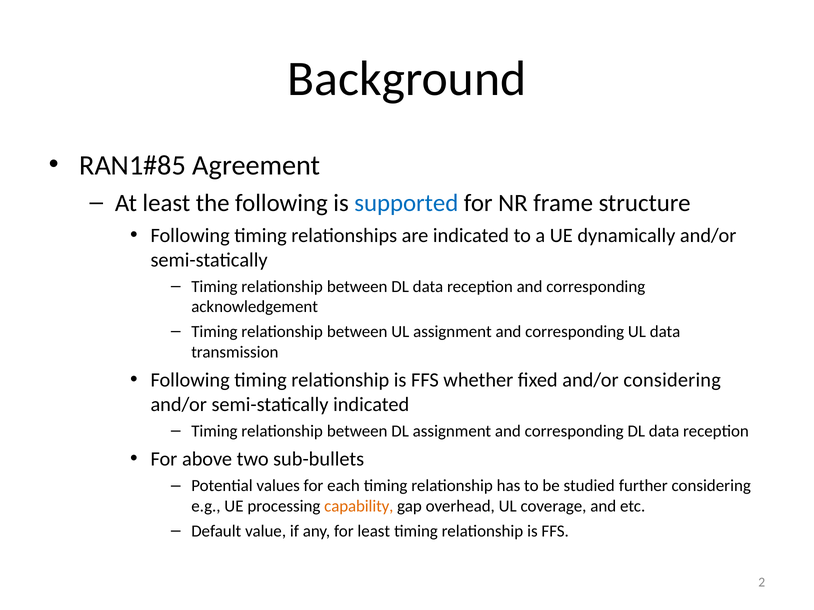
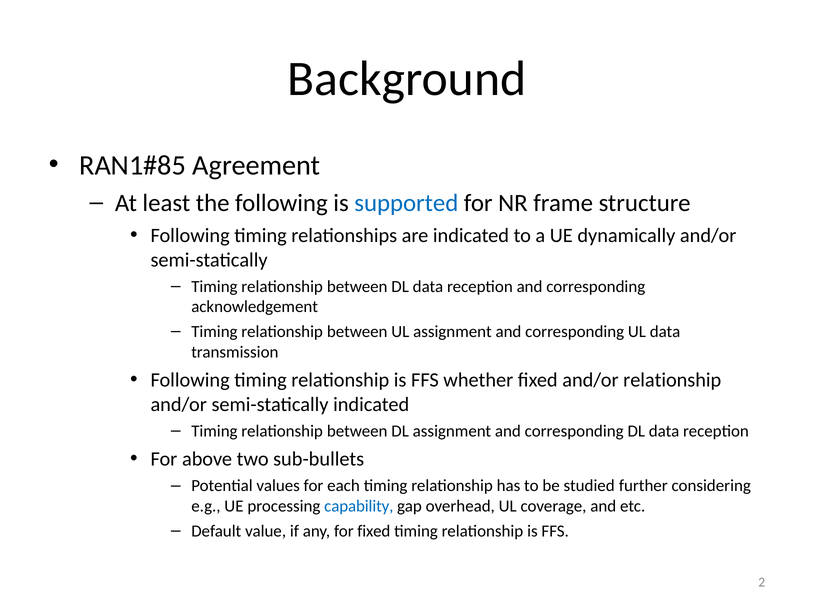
and/or considering: considering -> relationship (672, 380)
capability colour: orange -> blue (359, 506)
for least: least -> fixed (374, 531)
